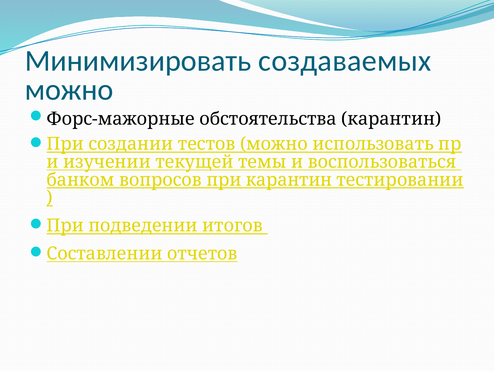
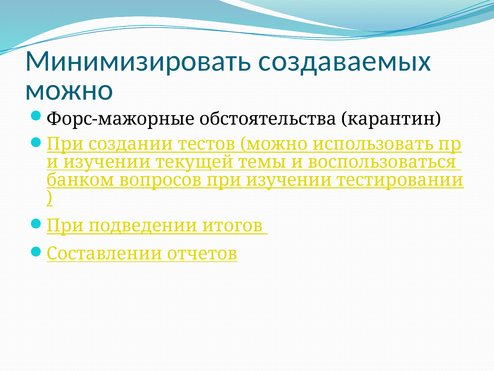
при карантин: карантин -> изучении (289, 180)
